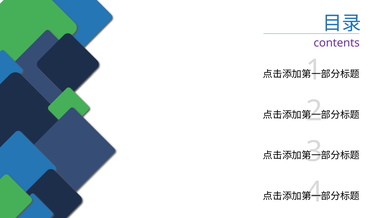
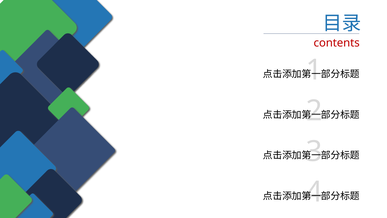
contents colour: purple -> red (337, 43)
